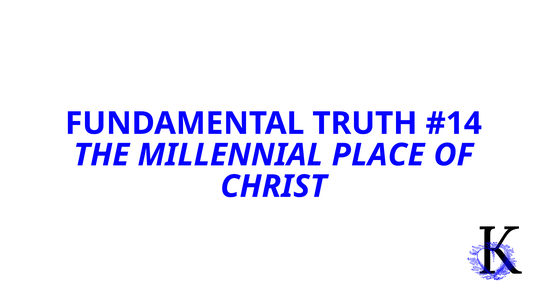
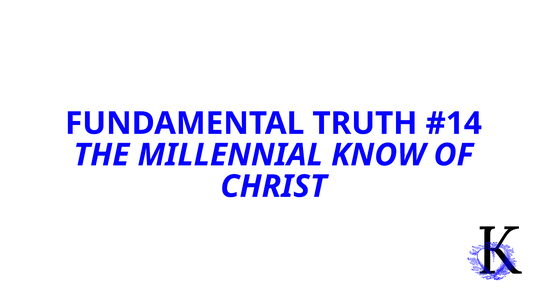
PLACE: PLACE -> KNOW (378, 155)
